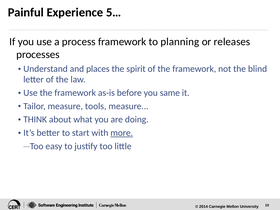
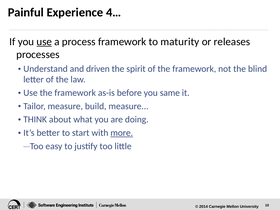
5…: 5… -> 4… (114, 12)
use underline: none -> present (44, 42)
planning: planning -> maturity (180, 42)
places: places -> driven (98, 69)
tools: tools -> build (96, 106)
